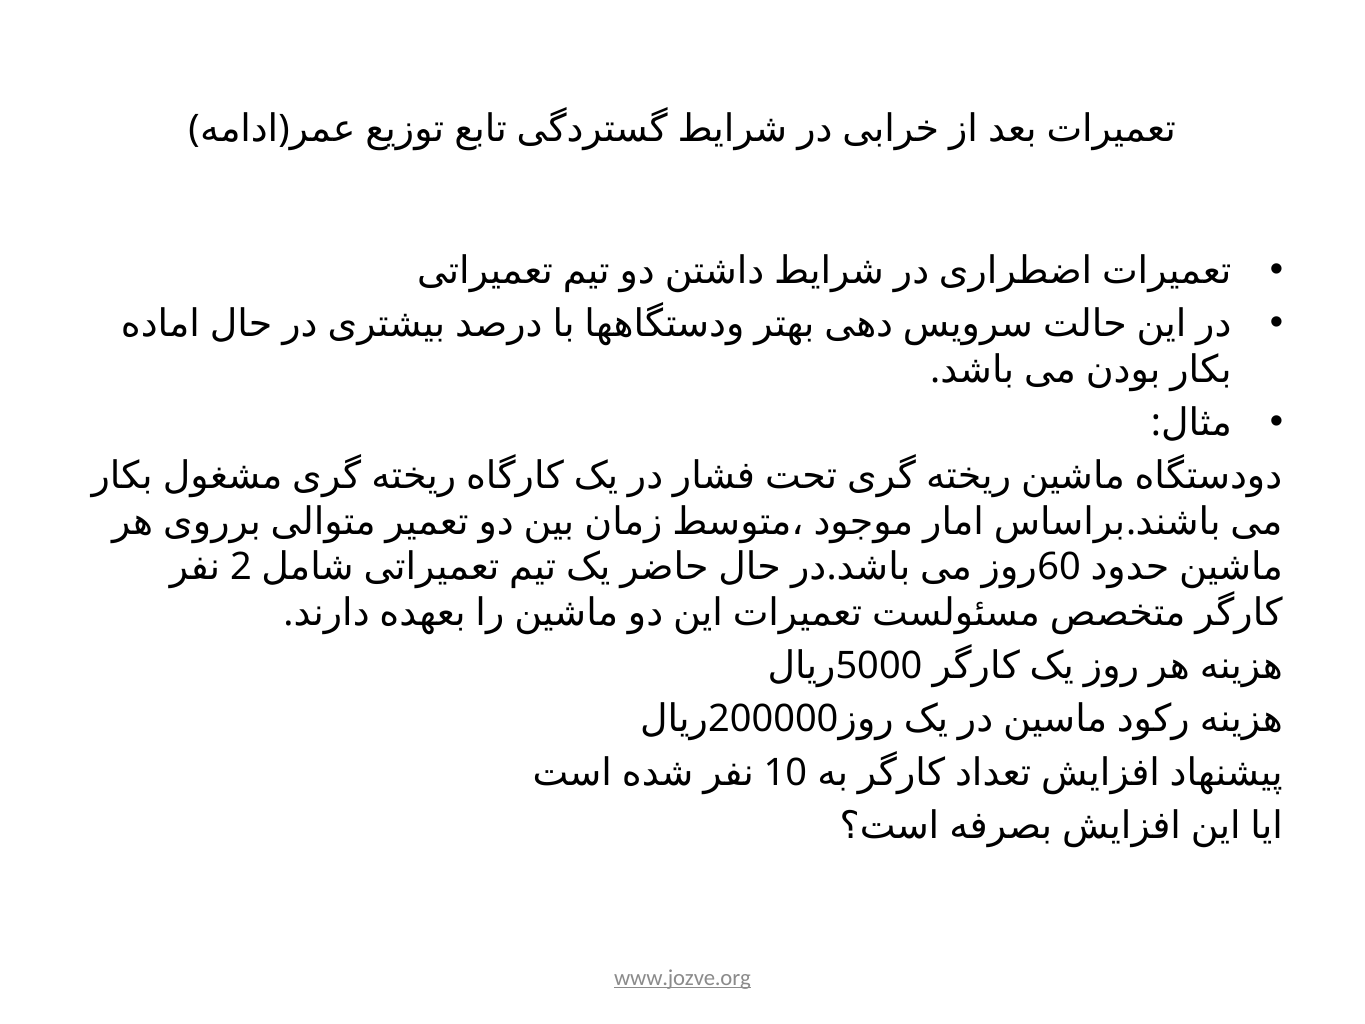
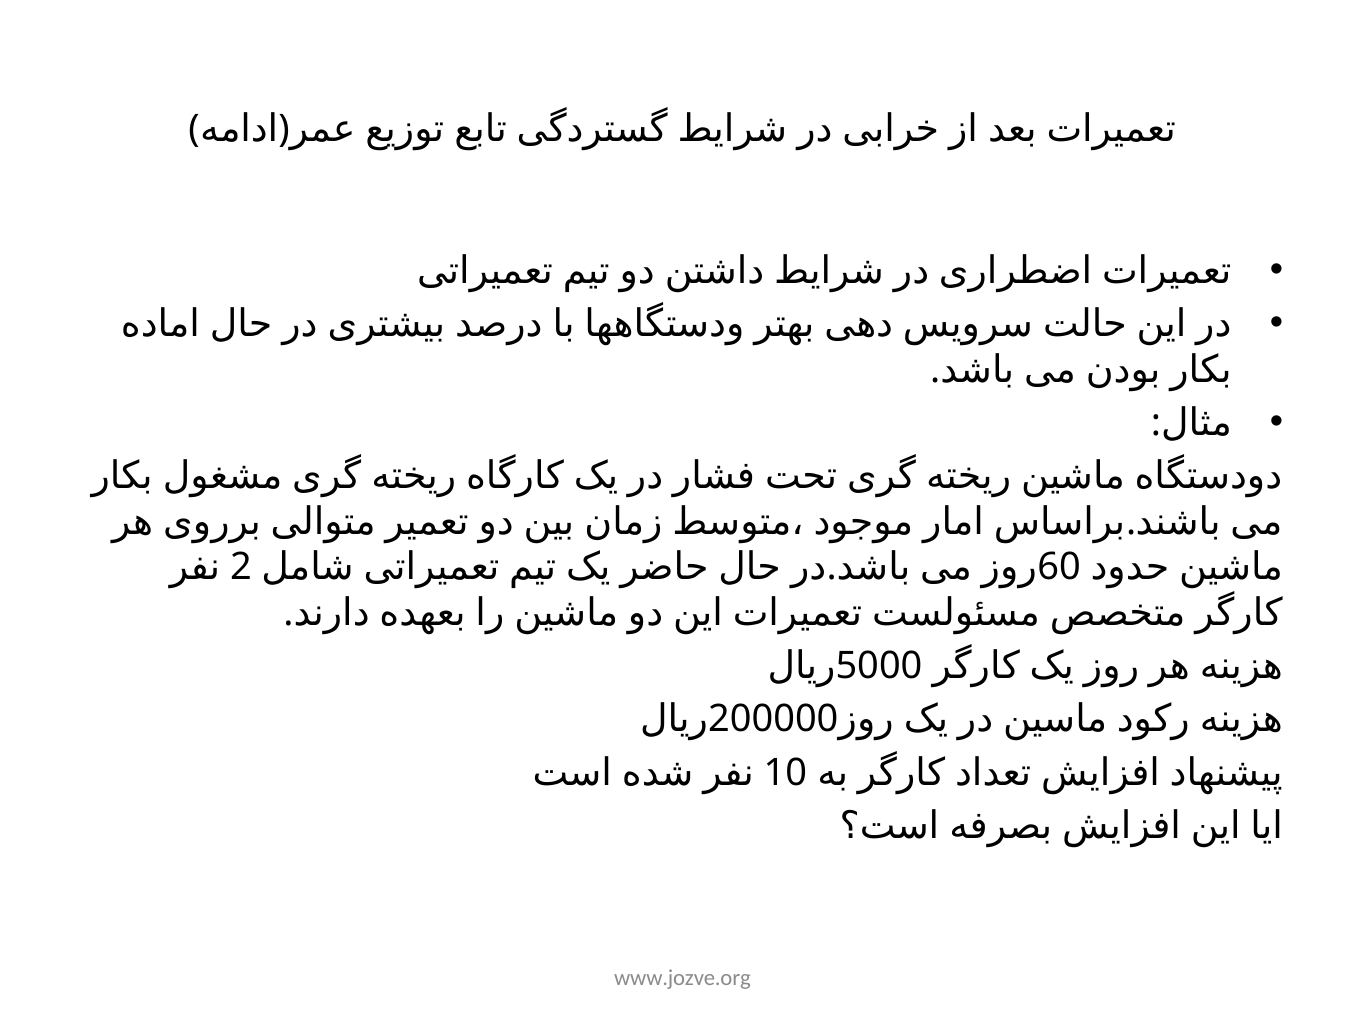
www.jozve.org underline: present -> none (682, 977)
